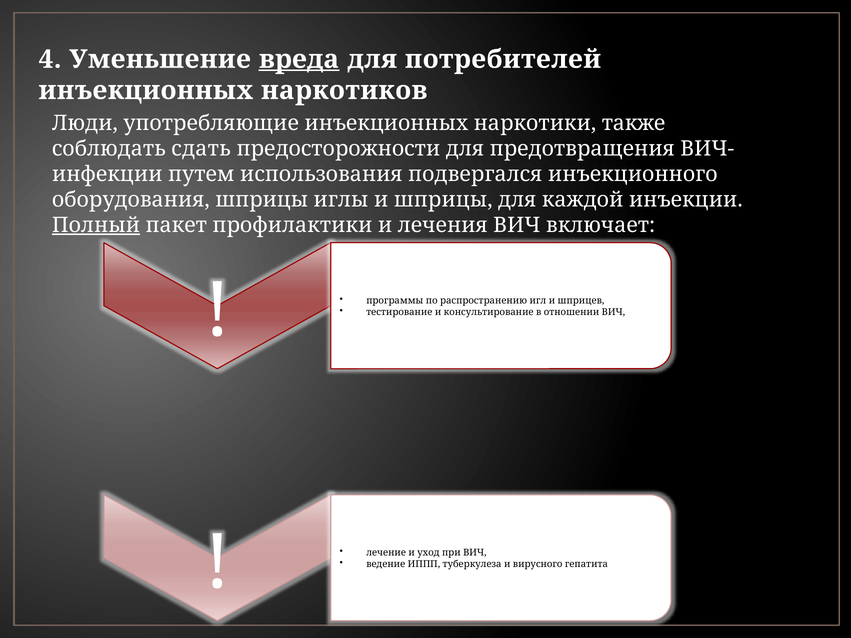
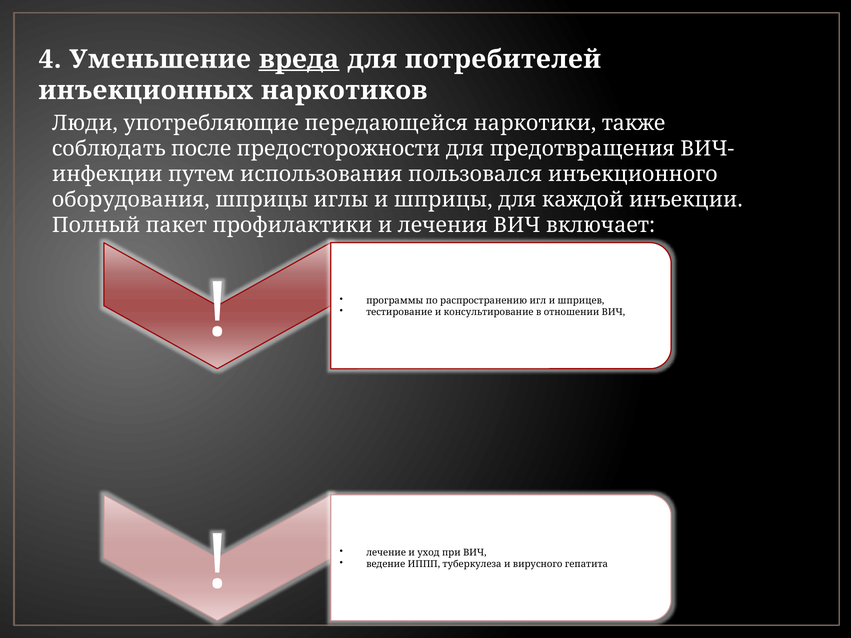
употребляющие инъекционных: инъекционных -> передающейся (386, 123)
сдать: сдать -> после (201, 149)
подвергался: подвергался -> пользовался (475, 174)
Полный underline: present -> none (96, 225)
